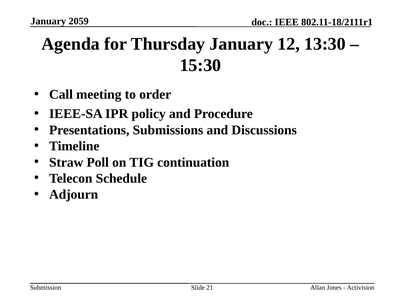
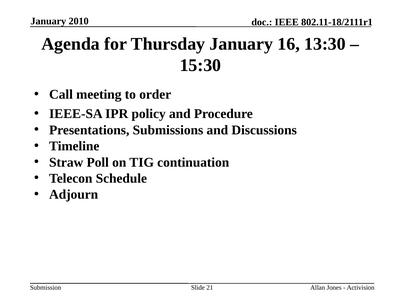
2059: 2059 -> 2010 (79, 21)
12: 12 -> 16 (289, 44)
